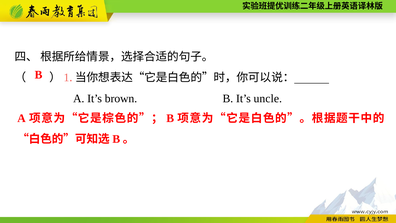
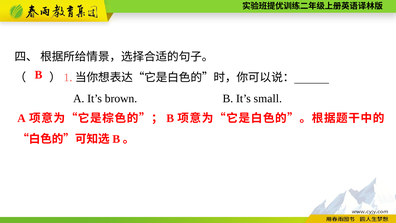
uncle: uncle -> small (268, 98)
